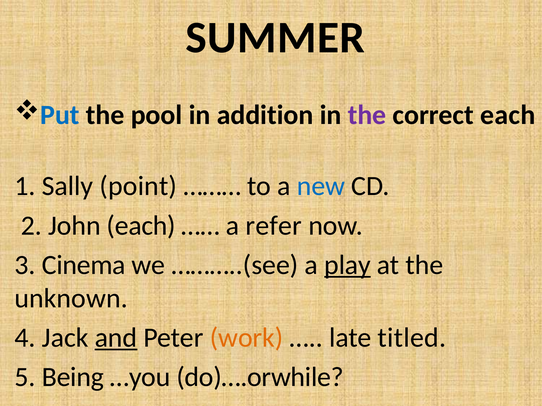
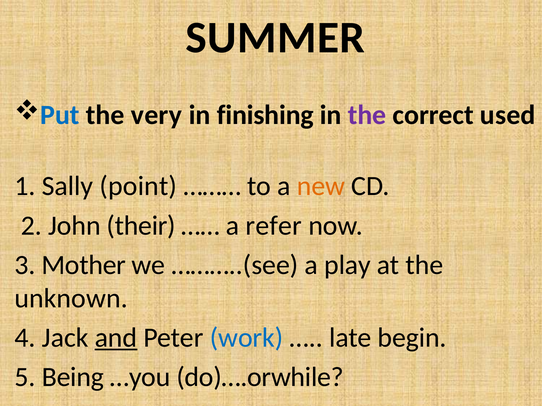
pool: pool -> very (156, 115)
addition: addition -> finishing (265, 115)
correct each: each -> used (508, 115)
new colour: blue -> orange (321, 186)
John each: each -> their (141, 226)
Cinema: Cinema -> Mother (84, 265)
play underline: present -> none (348, 265)
work colour: orange -> blue (247, 338)
titled: titled -> begin (412, 338)
